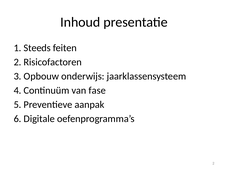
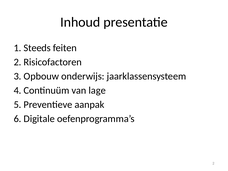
fase: fase -> lage (97, 90)
